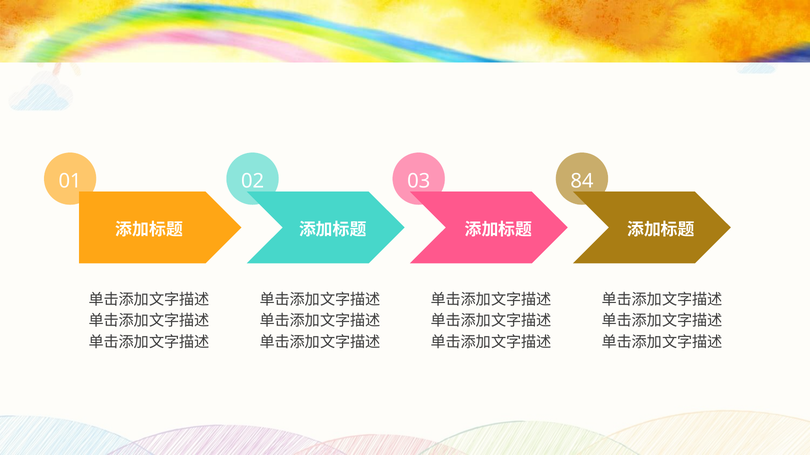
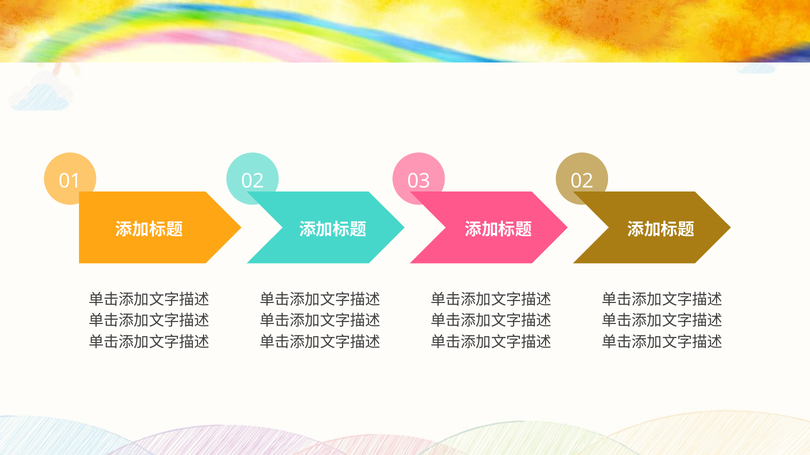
03 84: 84 -> 02 (582, 181)
